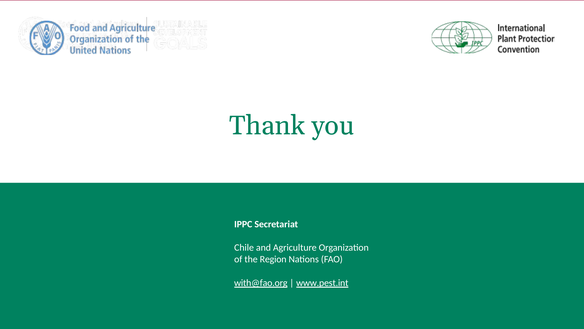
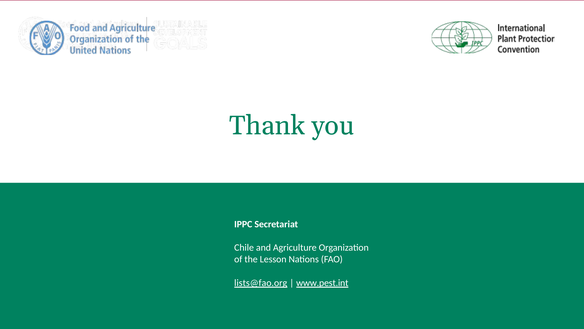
Region: Region -> Lesson (273, 259)
with@fao.org: with@fao.org -> lists@fao.org (261, 282)
